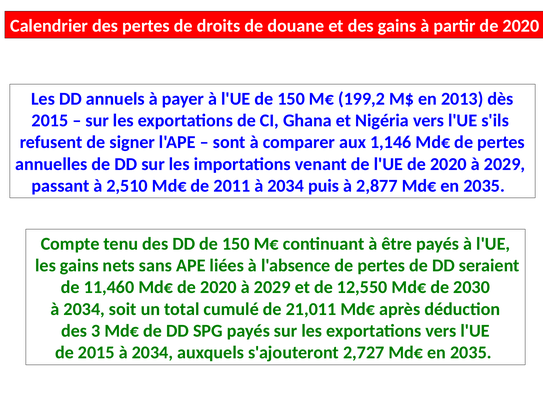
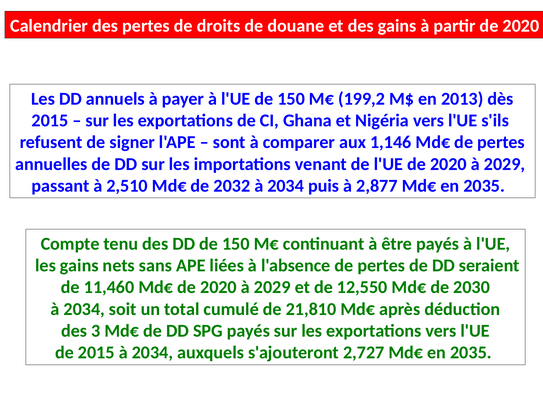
2011: 2011 -> 2032 (232, 186)
21,011: 21,011 -> 21,810 (311, 309)
